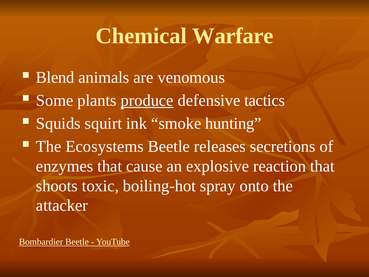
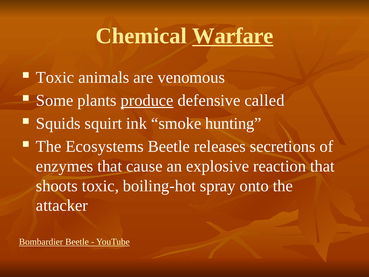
Warfare underline: none -> present (233, 36)
Blend: Blend -> Toxic (55, 77)
tactics: tactics -> called (265, 100)
